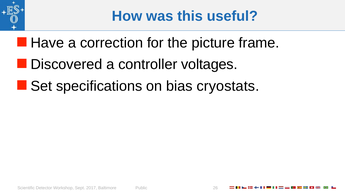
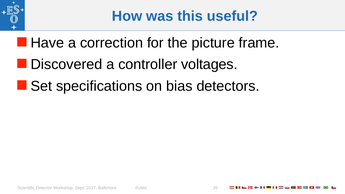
cryostats: cryostats -> detectors (228, 86)
